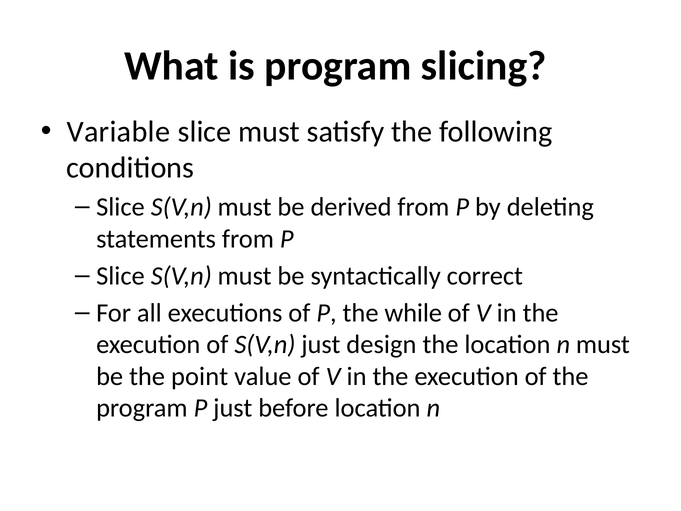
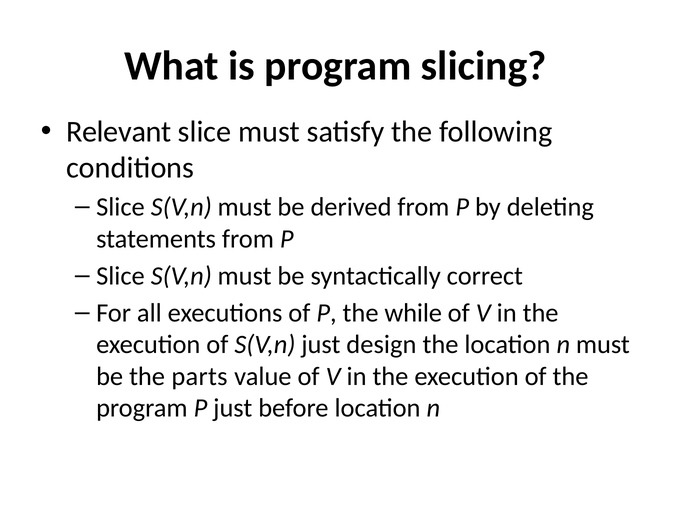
Variable: Variable -> Relevant (119, 132)
point: point -> parts (199, 376)
